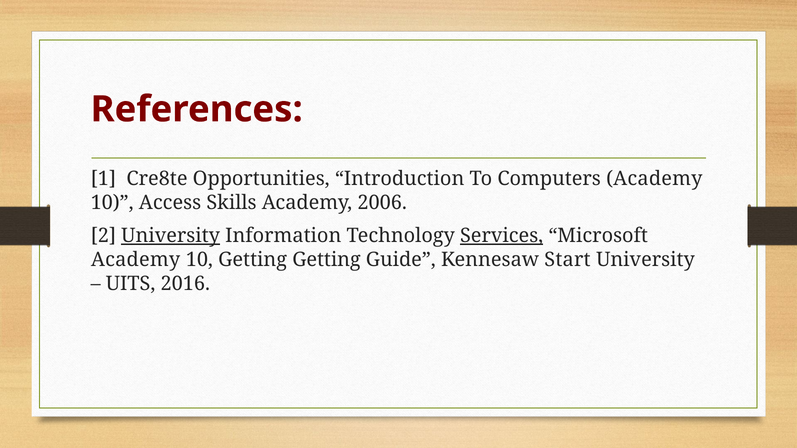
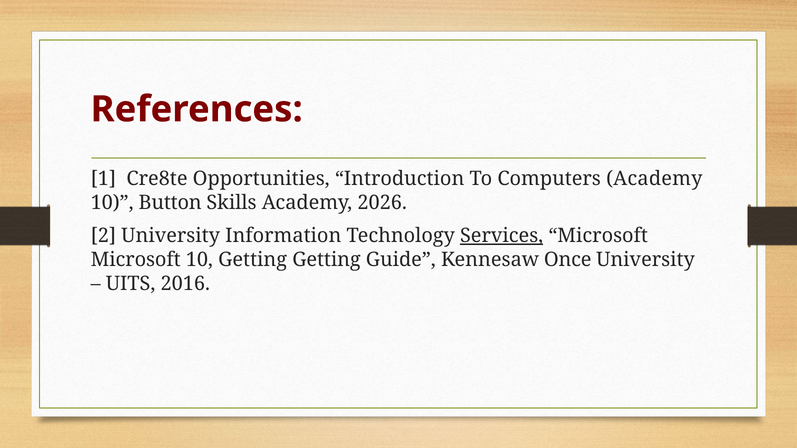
Access: Access -> Button (170, 203)
2006: 2006 -> 2026 (382, 203)
University underline: present -> none (171, 236)
Academy: Academy -> Microsoft (136, 260)
Start: Start -> Once (568, 260)
